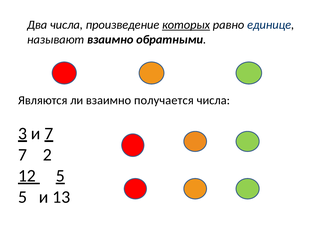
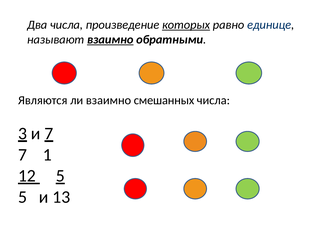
взаимно underline: none -> present (110, 40)
получается: получается -> смешанных (164, 101)
2: 2 -> 1 (47, 155)
